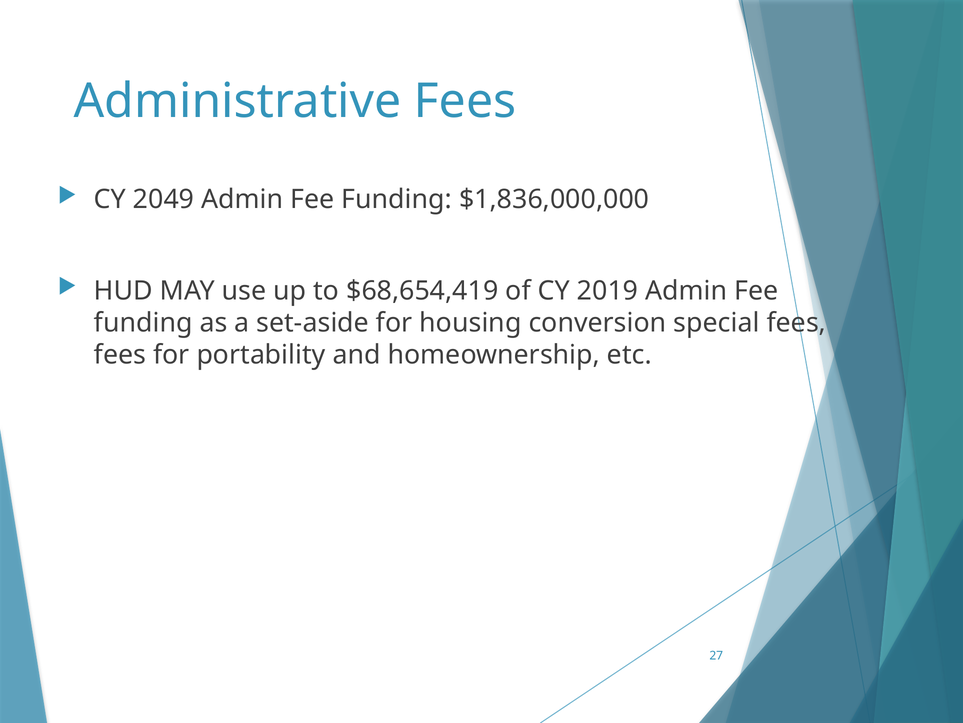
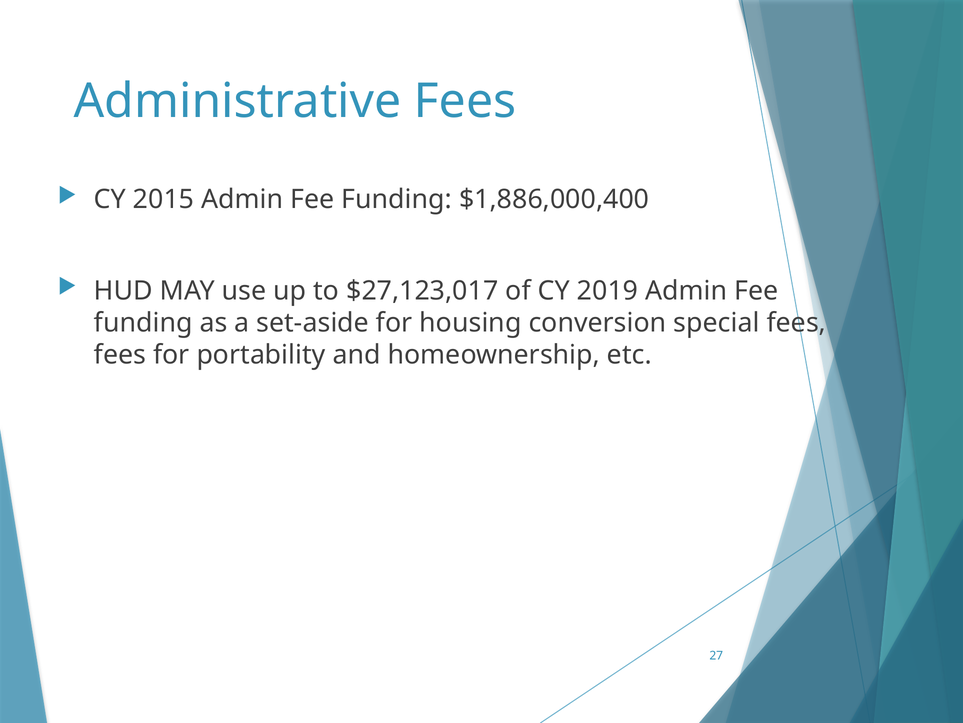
2049: 2049 -> 2015 (164, 199)
$1,836,000,000: $1,836,000,000 -> $1,886,000,400 (554, 199)
$68,654,419: $68,654,419 -> $27,123,017 (422, 290)
